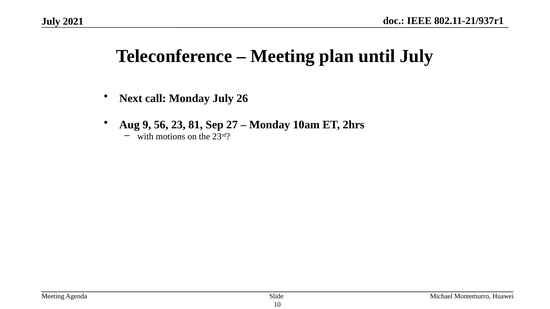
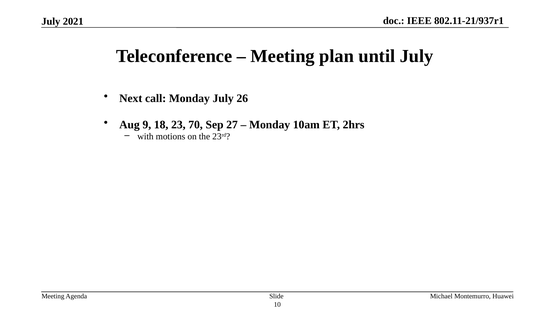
56: 56 -> 18 (161, 125)
81: 81 -> 70 (196, 125)
